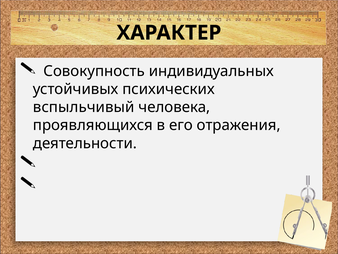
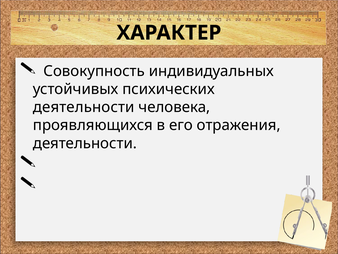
вспыльчивый: вспыльчивый -> деятельности (84, 107)
